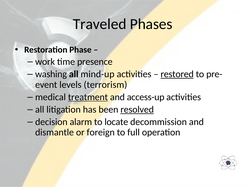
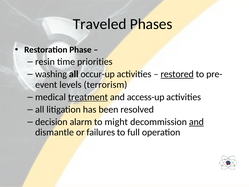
work: work -> resin (45, 62)
presence: presence -> priorities (95, 62)
mind-up: mind-up -> occur-up (98, 74)
resolved underline: present -> none (137, 109)
locate: locate -> might (116, 122)
and underline: none -> present (196, 122)
foreign: foreign -> failures (101, 132)
